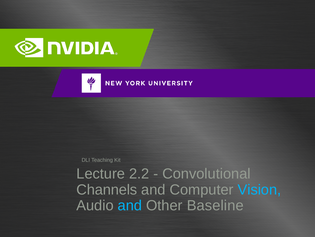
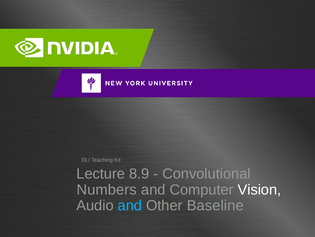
2.2: 2.2 -> 8.9 (139, 173)
Channels: Channels -> Numbers (107, 189)
Vision colour: light blue -> white (259, 189)
